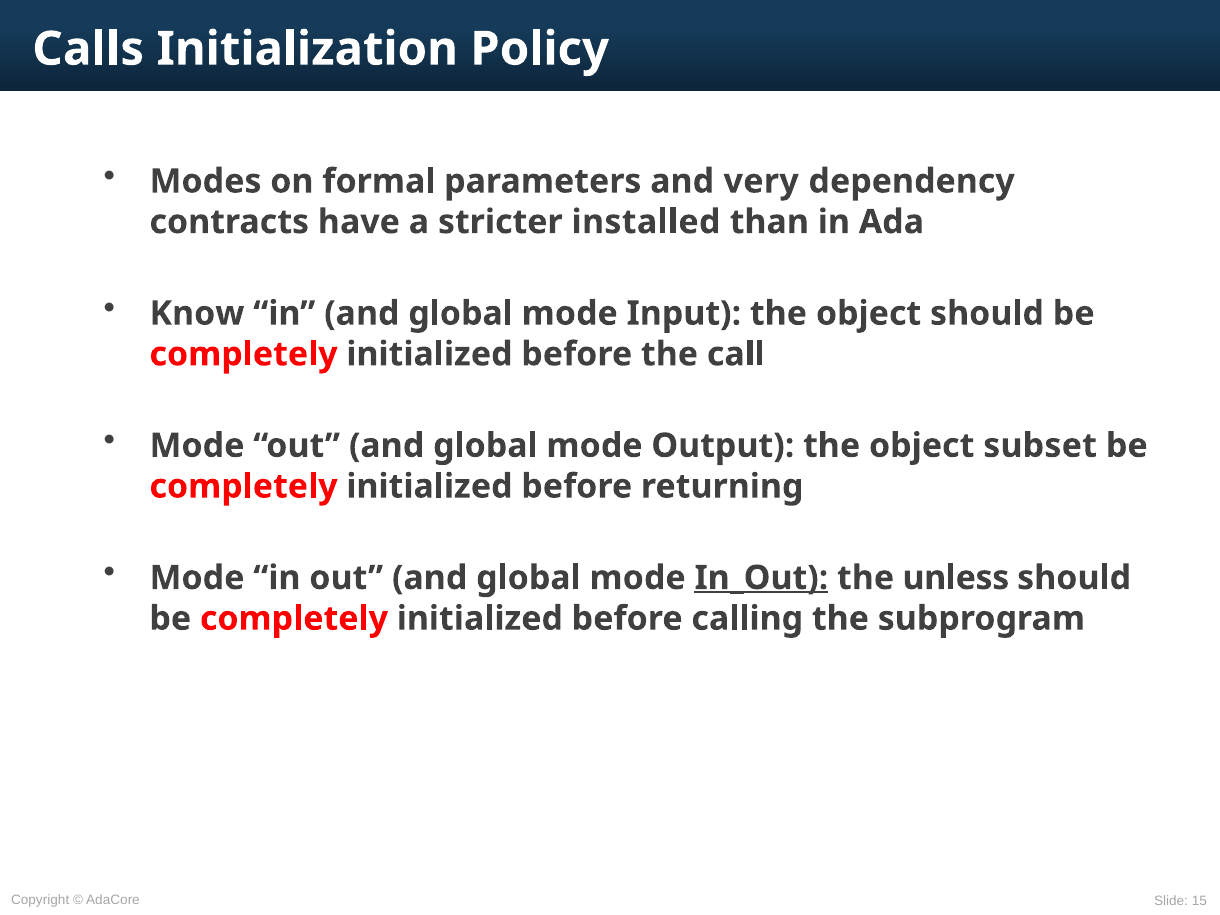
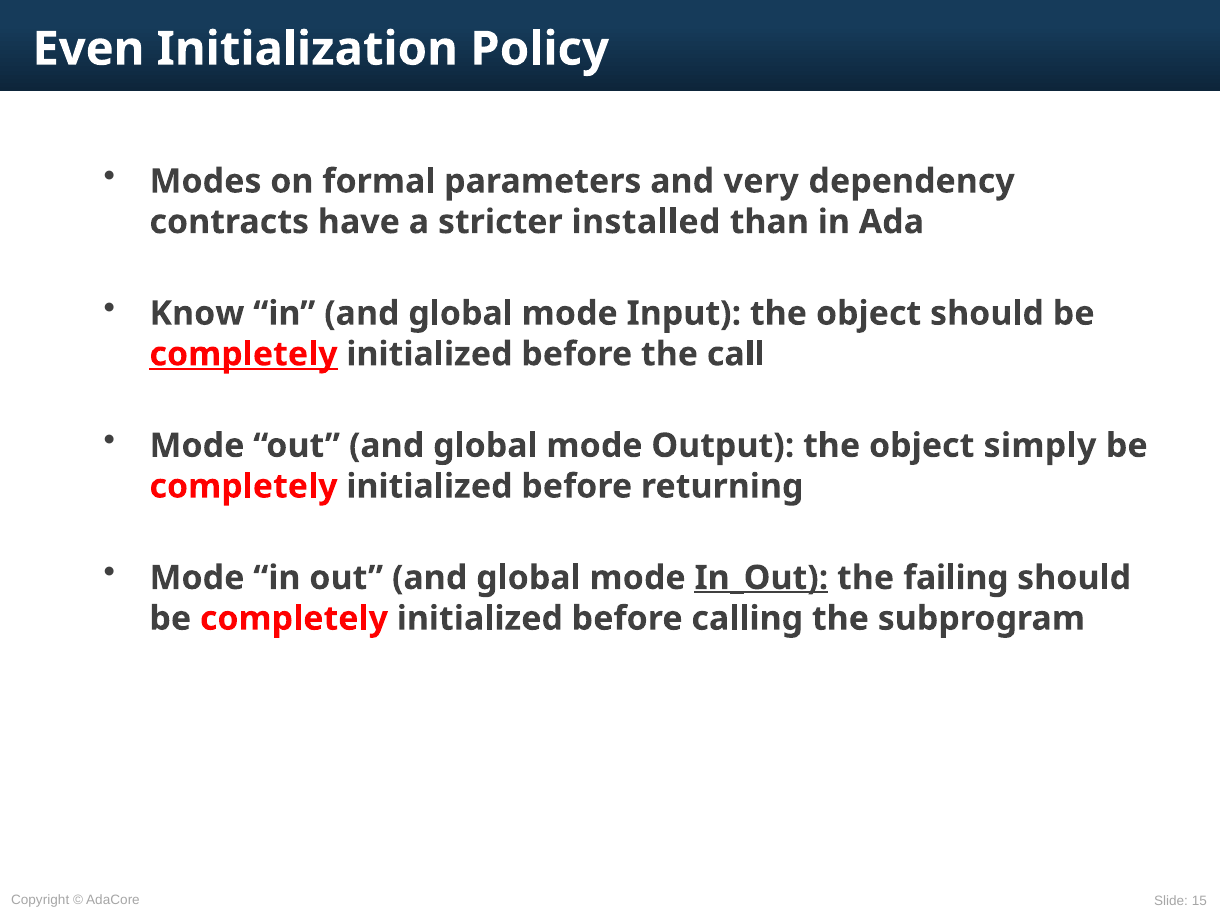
Calls: Calls -> Even (88, 49)
completely underline: none -> present (244, 354)
subset: subset -> simply (1040, 446)
unless: unless -> failing (956, 578)
